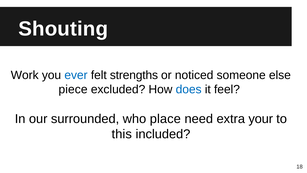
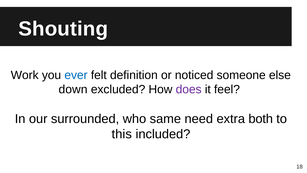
strengths: strengths -> definition (134, 75)
piece: piece -> down (73, 89)
does colour: blue -> purple (189, 89)
place: place -> same (165, 119)
your: your -> both (261, 119)
